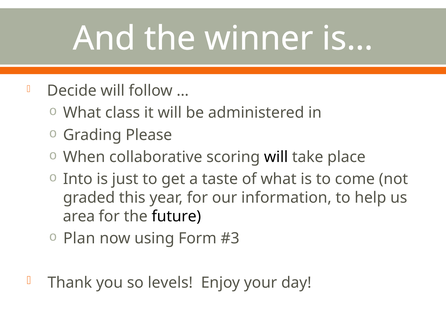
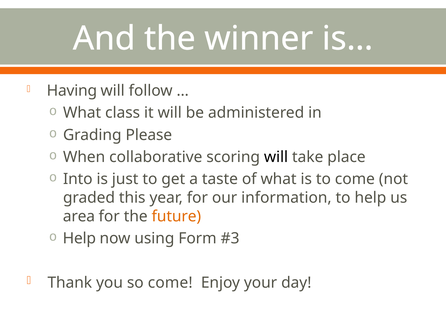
Decide: Decide -> Having (72, 91)
future colour: black -> orange (176, 216)
Plan: Plan -> Help (79, 238)
so levels: levels -> come (170, 282)
